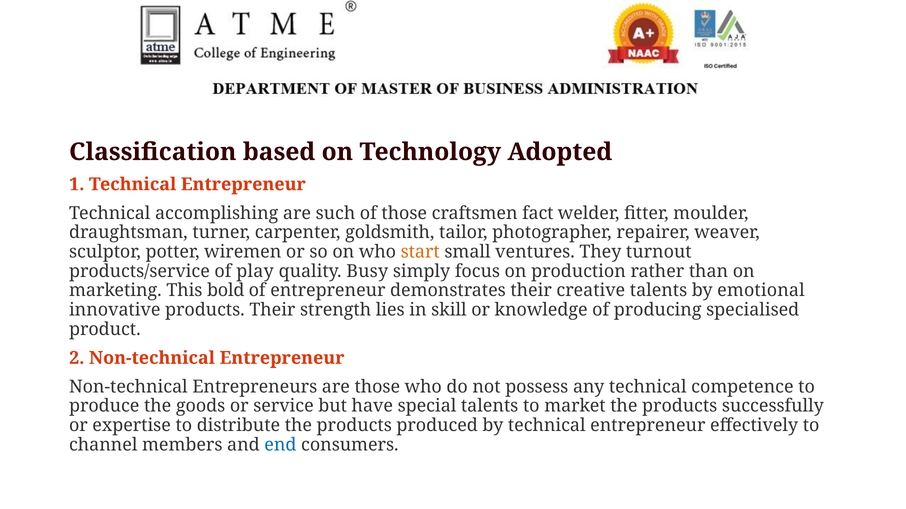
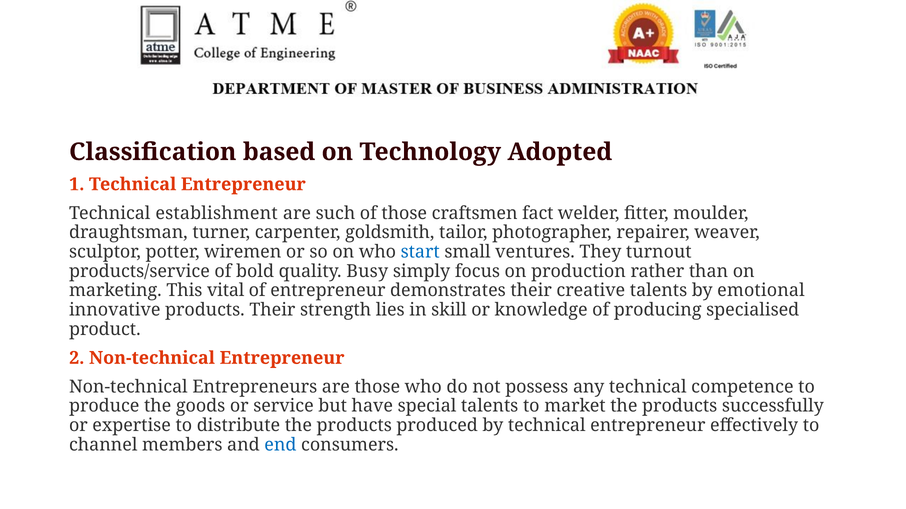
accomplishing: accomplishing -> establishment (217, 213)
start colour: orange -> blue (420, 252)
play: play -> bold (255, 271)
bold: bold -> vital (226, 291)
